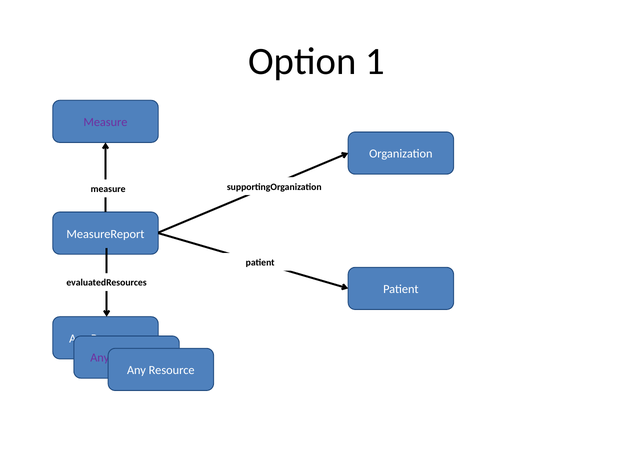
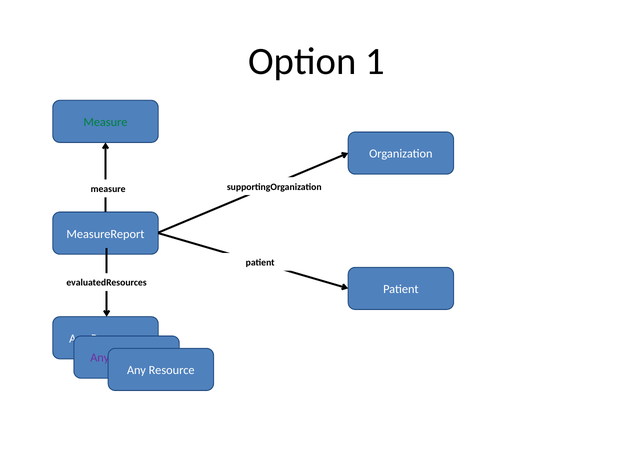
Measure colour: purple -> green (105, 122)
